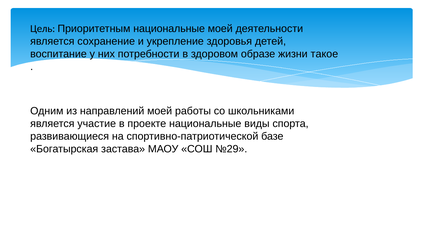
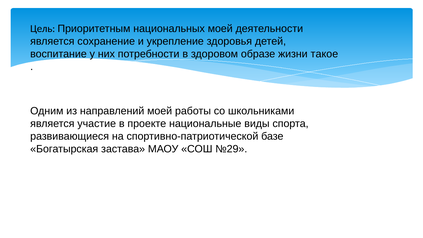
Приоритетным национальные: национальные -> национальных (169, 29)
